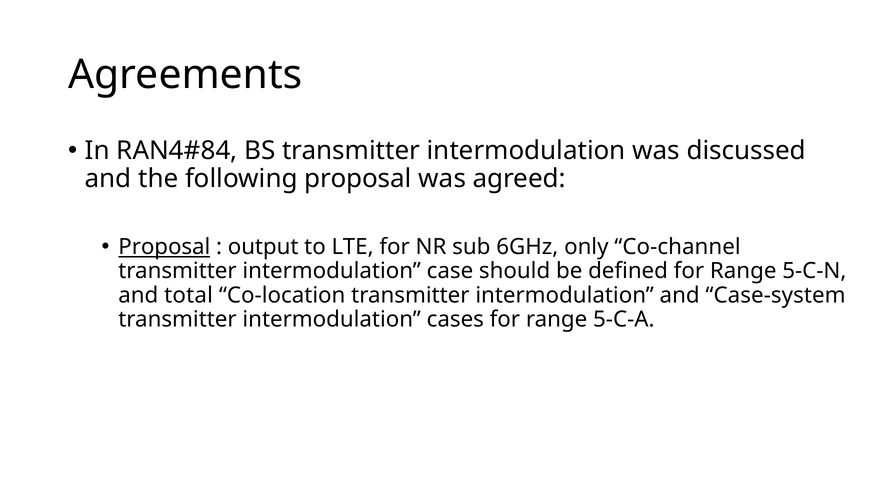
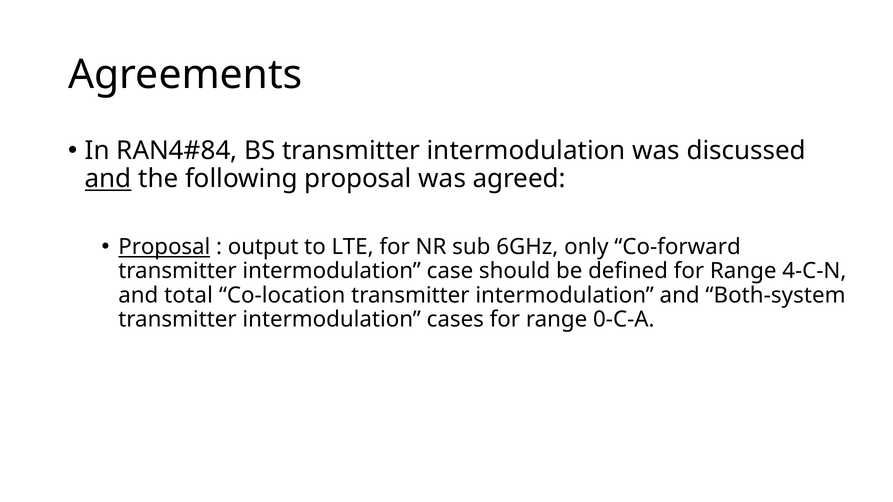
and underline: none -> present (108, 179)
Co-channel: Co-channel -> Co-forward (678, 247)
5-C-N: 5-C-N -> 4-C-N (814, 271)
Case-system: Case-system -> Both-system (776, 295)
5-C-A: 5-C-A -> 0-C-A (624, 319)
